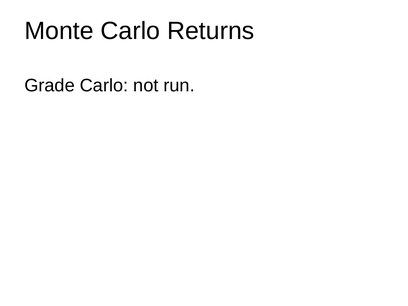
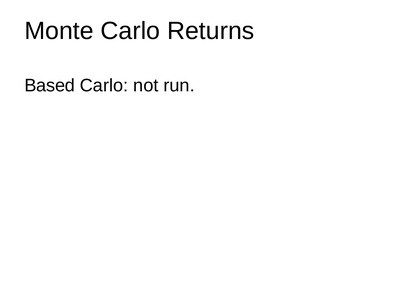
Grade: Grade -> Based (50, 86)
